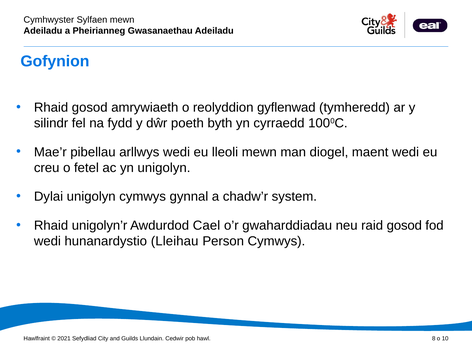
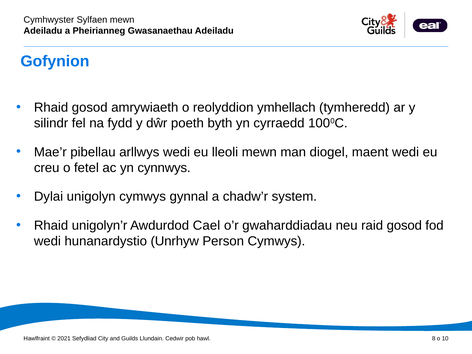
gyflenwad: gyflenwad -> ymhellach (286, 107)
yn unigolyn: unigolyn -> cynnwys (164, 168)
Lleihau: Lleihau -> Unrhyw (175, 241)
